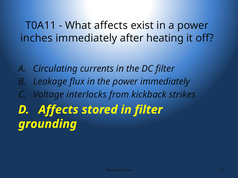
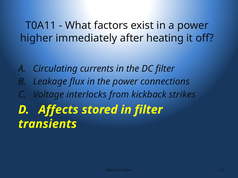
What affects: affects -> factors (111, 26)
inches: inches -> higher (36, 38)
power immediately: immediately -> connections (165, 82)
grounding: grounding -> transients (48, 124)
